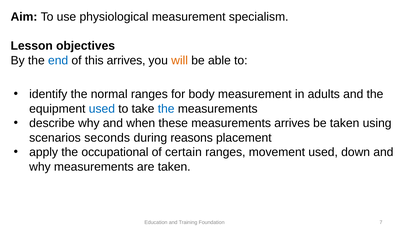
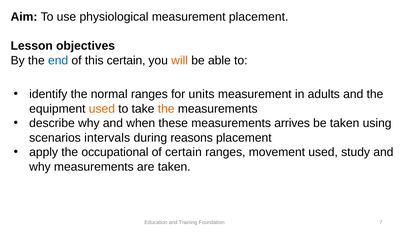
measurement specialism: specialism -> placement (259, 17)
this arrives: arrives -> certain (126, 60)
body: body -> units (202, 94)
used colour: blue -> orange (102, 109)
the colour: blue -> orange (166, 109)
seconds: seconds -> intervals (107, 138)
down: down -> study (356, 152)
